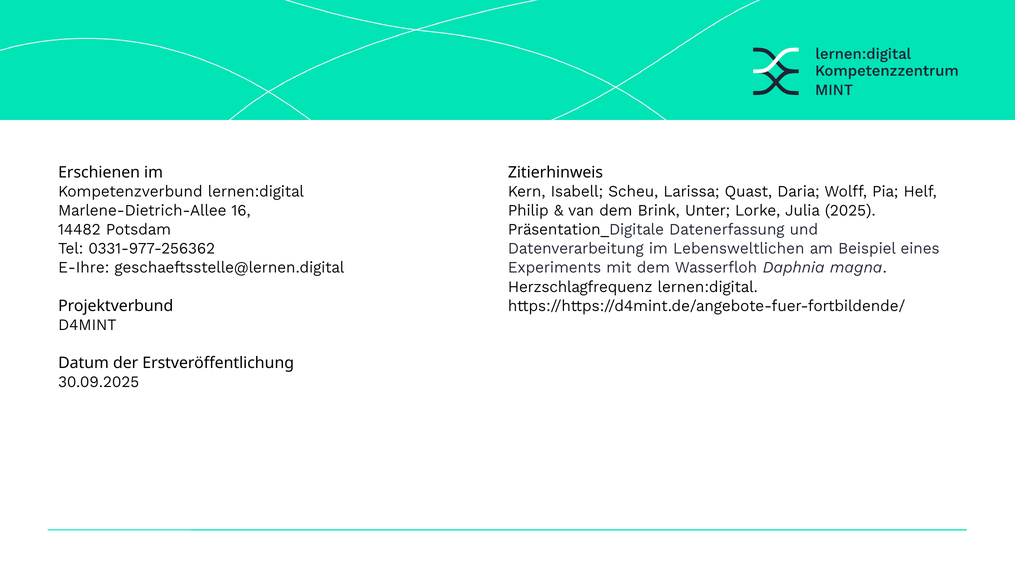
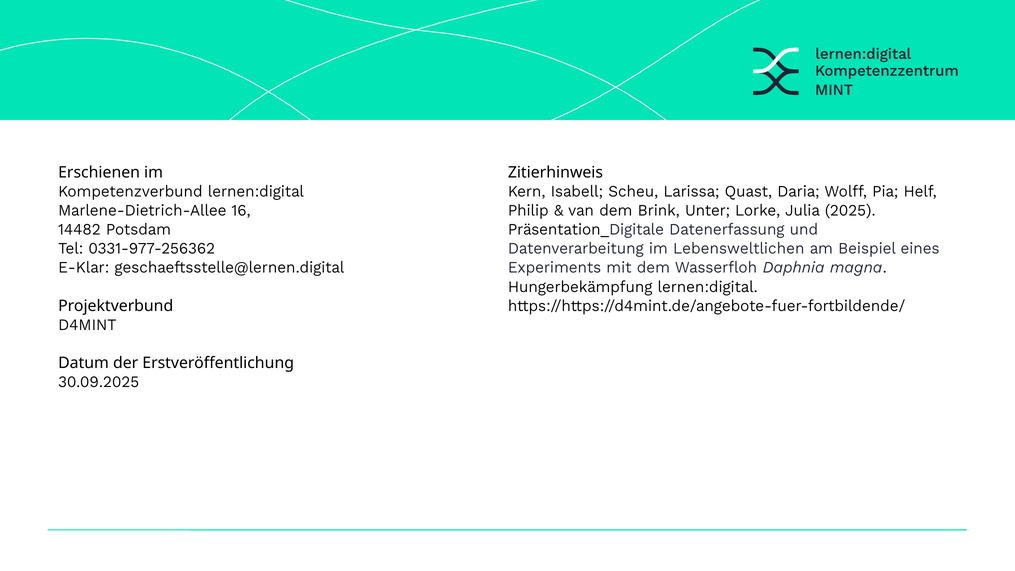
E-Ihre: E-Ihre -> E-Klar (84, 268)
Herzschlagfrequenz: Herzschlagfrequenz -> Hungerbekämpfung (580, 287)
